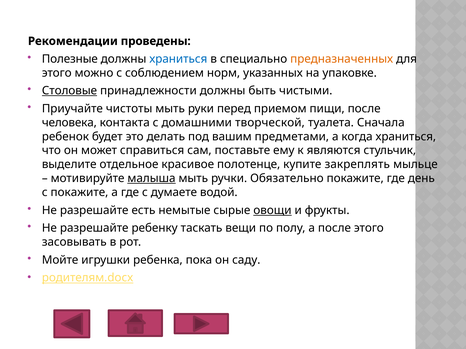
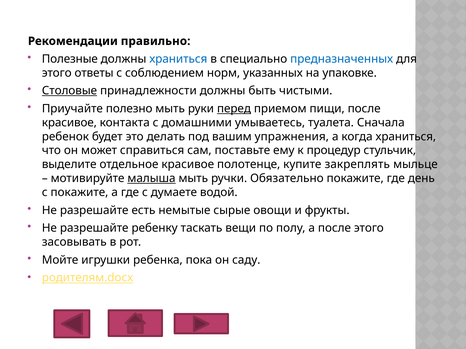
проведены: проведены -> правильно (156, 41)
предназначенных colour: orange -> blue (342, 59)
можно: можно -> ответы (94, 73)
чистоты: чистоты -> полезно (129, 109)
перед underline: none -> present (234, 109)
человека: человека -> красивое (69, 123)
творческой: творческой -> умываетесь (270, 123)
предметами: предметами -> упражнения (292, 137)
являются: являются -> процедур (334, 151)
овощи underline: present -> none (272, 210)
